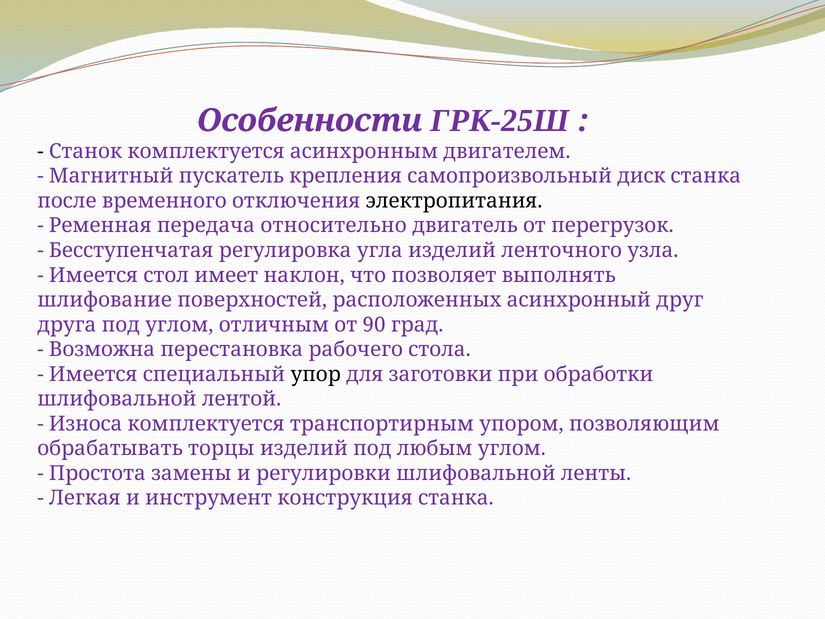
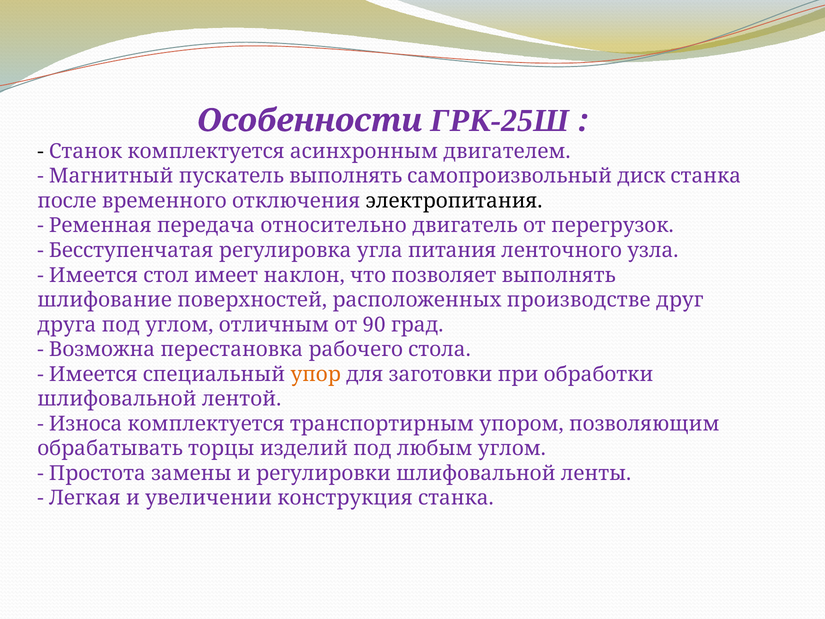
пускатель крепления: крепления -> выполнять (346, 176)
угла изделий: изделий -> питания (452, 250)
асинхронный: асинхронный -> производстве (579, 300)
упор colour: black -> orange (316, 374)
инструмент: инструмент -> увеличении (209, 498)
